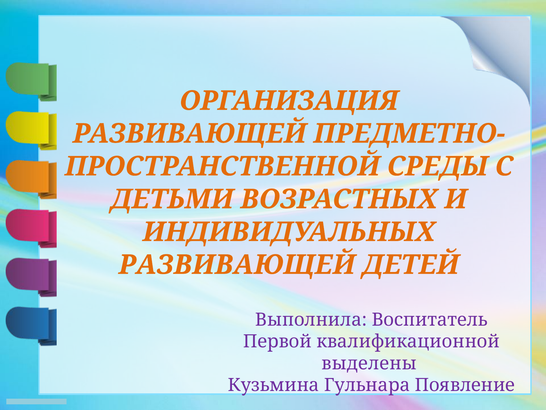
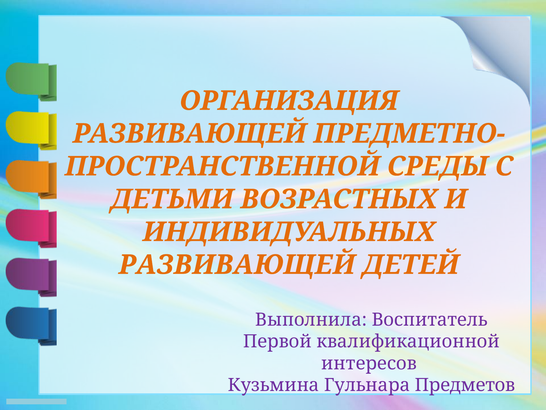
выделены: выделены -> интересов (369, 363)
Появление: Появление -> Предметов (465, 385)
